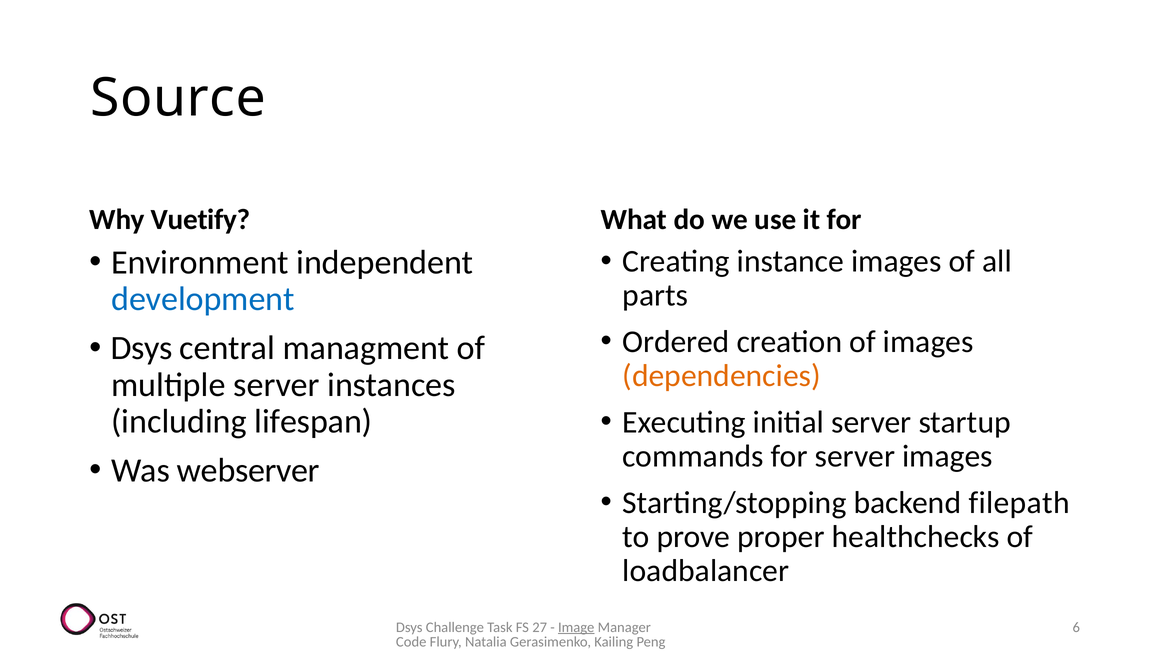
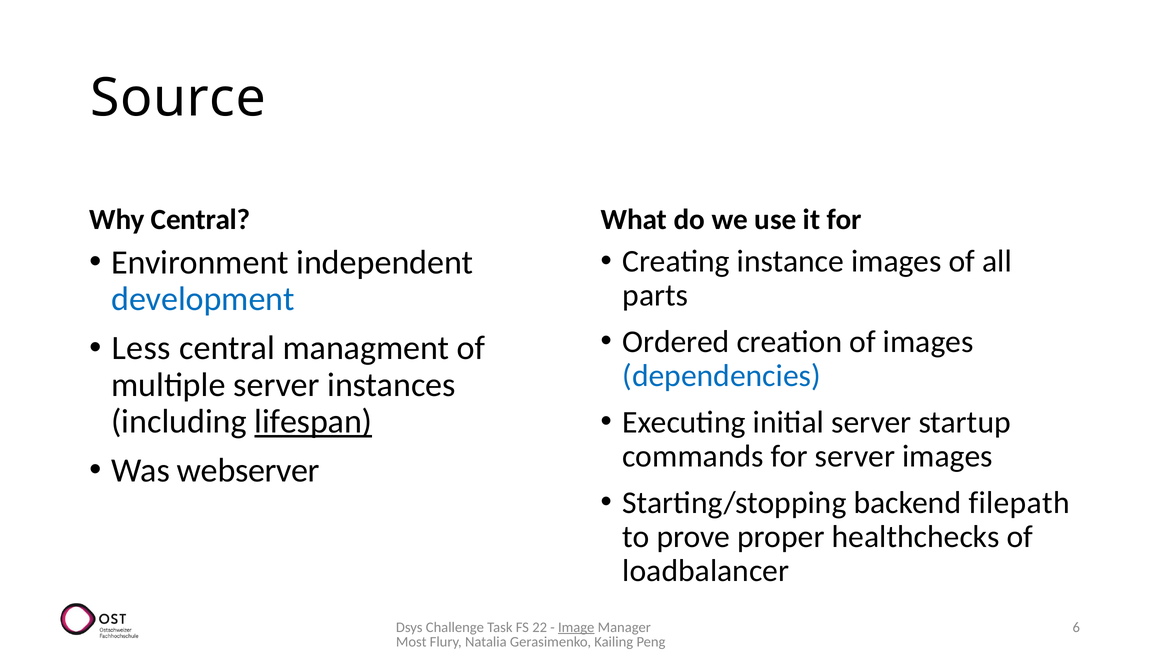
Why Vuetify: Vuetify -> Central (201, 220)
Dsys: Dsys -> Less (141, 348)
dependencies colour: orange -> blue (722, 376)
lifespan underline: none -> present (313, 422)
27: 27 -> 22 (540, 628)
Code: Code -> Most (411, 642)
